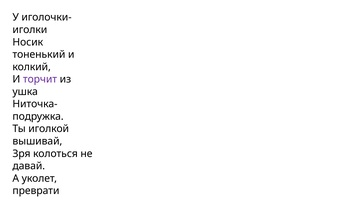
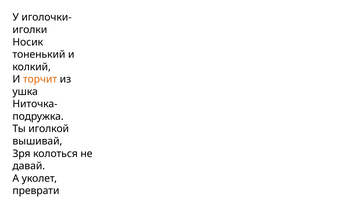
торчит colour: purple -> orange (40, 79)
